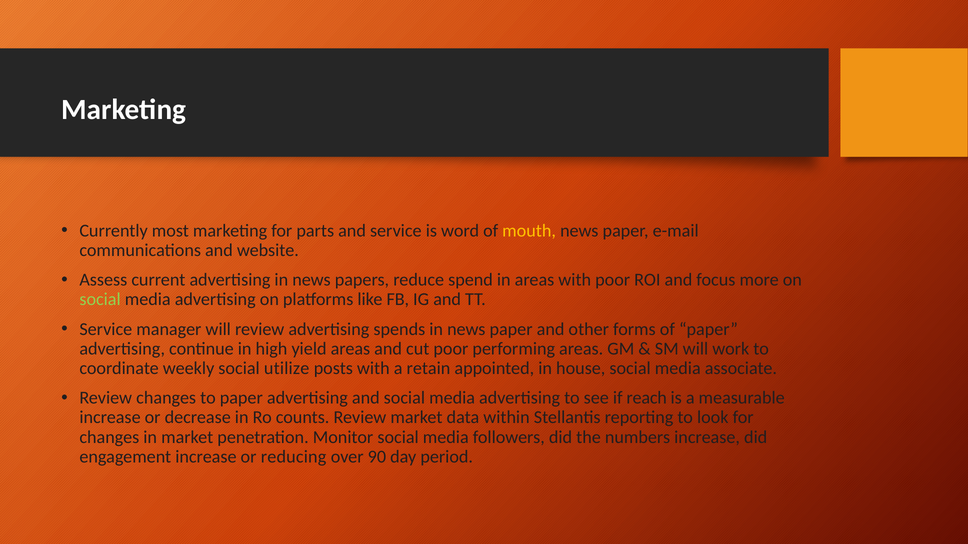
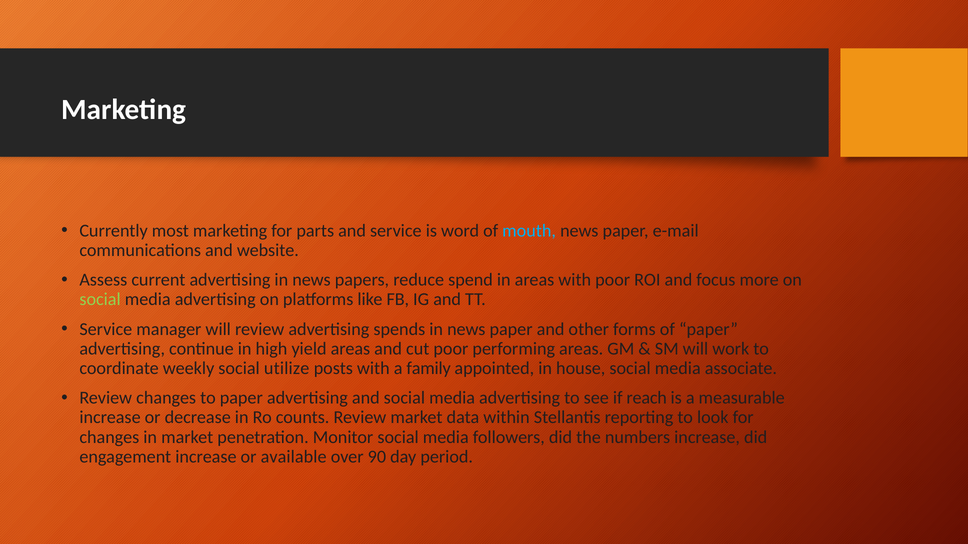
mouth colour: yellow -> light blue (529, 231)
retain: retain -> family (429, 369)
reducing: reducing -> available (294, 457)
